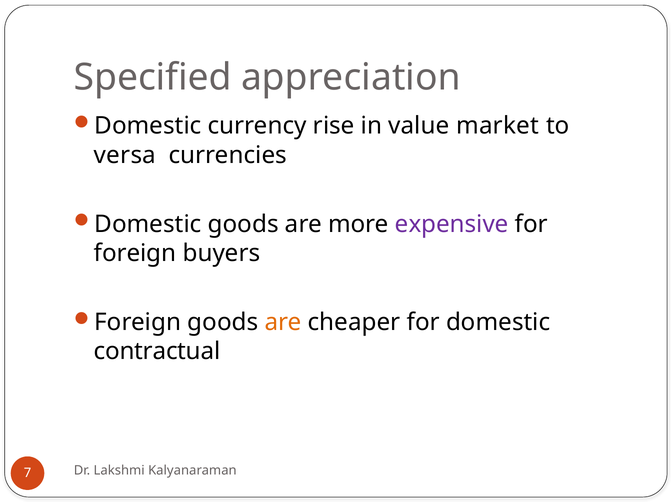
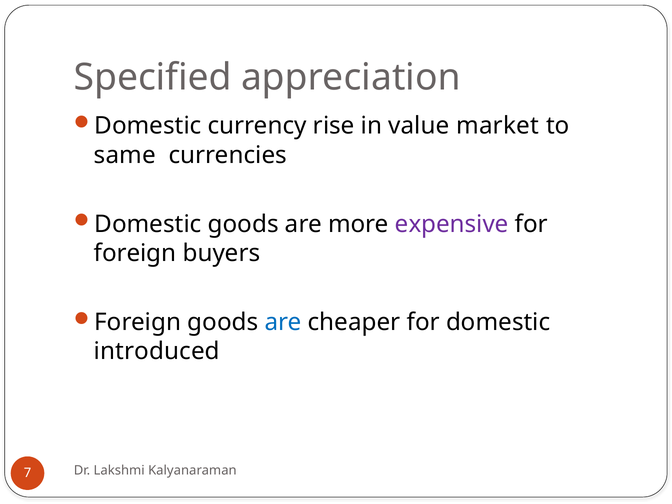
versa: versa -> same (125, 155)
are colour: orange -> blue (283, 322)
contractual: contractual -> introduced (157, 351)
